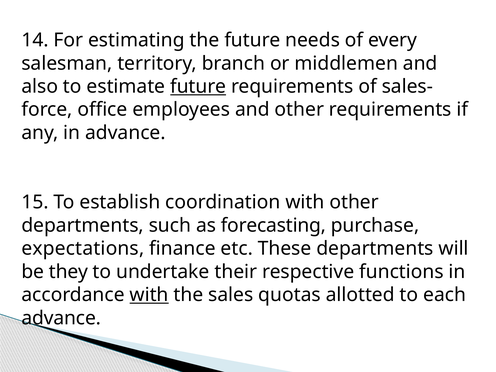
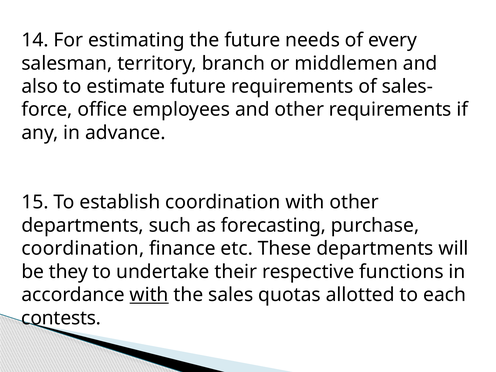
future underline: present -> none (198, 86)
expectations: expectations -> coordination (83, 249)
advance: advance -> contests (61, 318)
